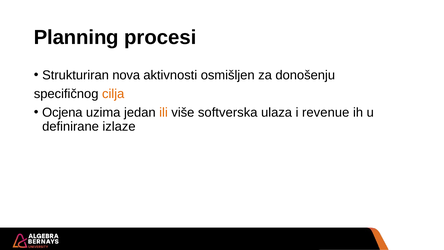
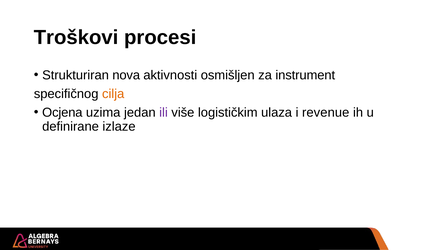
Planning: Planning -> Troškovi (76, 37)
donošenju: donošenju -> instrument (305, 75)
ili colour: orange -> purple (163, 112)
softverska: softverska -> logističkim (228, 112)
